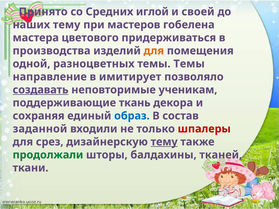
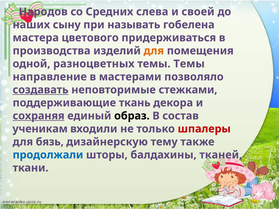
Принято: Принято -> Народов (43, 12)
иглой: иглой -> слева (152, 12)
наших тему: тему -> сыну (67, 25)
мастеров: мастеров -> называть (134, 25)
имитирует: имитирует -> мастерами (130, 77)
ученикам: ученикам -> стежками (188, 90)
сохраняя underline: none -> present (39, 116)
образ colour: blue -> black (132, 116)
заданной: заданной -> ученикам (40, 129)
срез: срез -> бязь (50, 142)
тему underline: present -> none (164, 142)
продолжали colour: green -> blue (48, 155)
